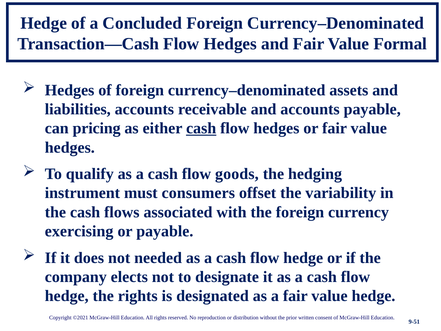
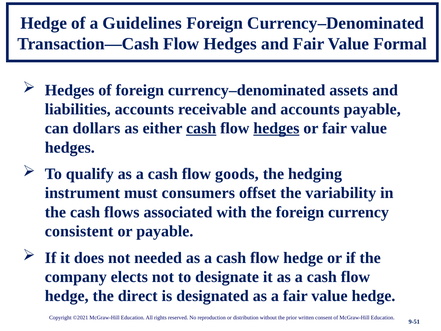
Concluded: Concluded -> Guidelines (142, 23)
pricing: pricing -> dollars (96, 128)
hedges underline: none -> present (276, 128)
exercising: exercising -> consistent (79, 231)
the rights: rights -> direct (138, 296)
